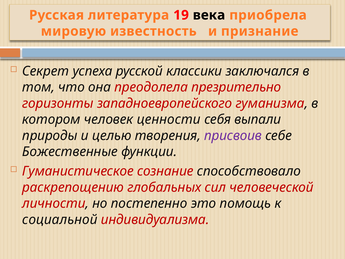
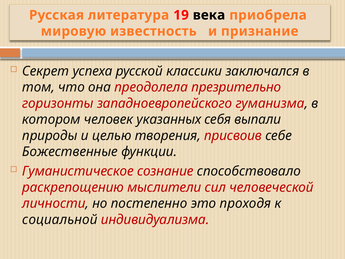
ценности: ценности -> указанных (169, 119)
присвоив colour: purple -> red (233, 136)
глобальных: глобальных -> мыслители (164, 187)
помощь: помощь -> проходя (245, 203)
